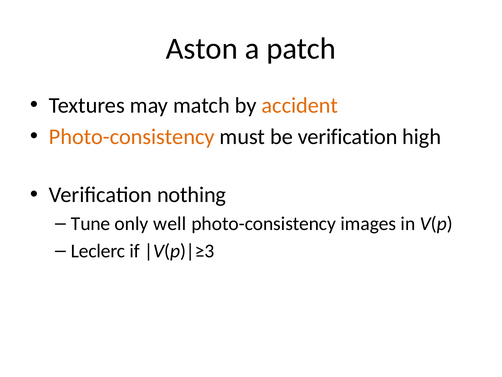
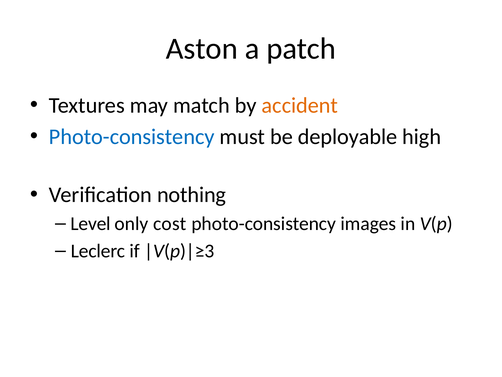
Photo-consistency colour: orange -> blue (132, 137)
be verification: verification -> deployable (348, 137)
Tune: Tune -> Level (91, 223)
well: well -> cost (170, 223)
